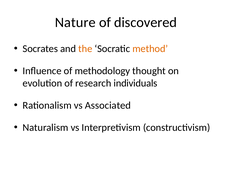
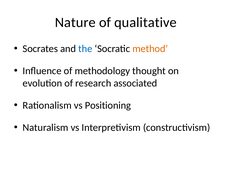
discovered: discovered -> qualitative (145, 22)
the colour: orange -> blue (85, 49)
individuals: individuals -> associated (135, 83)
Associated: Associated -> Positioning (108, 105)
